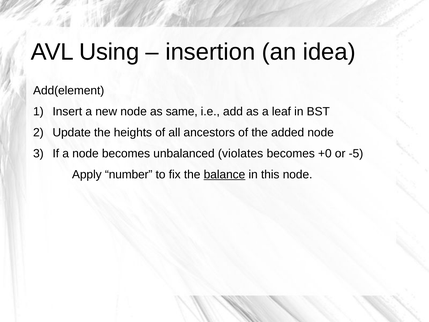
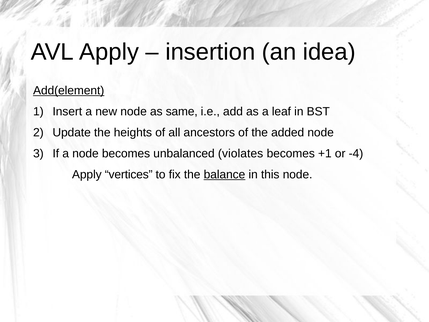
AVL Using: Using -> Apply (109, 52)
Add(element underline: none -> present (69, 91)
+0: +0 -> +1 (325, 153)
-5: -5 -> -4 (356, 153)
number: number -> vertices (129, 174)
